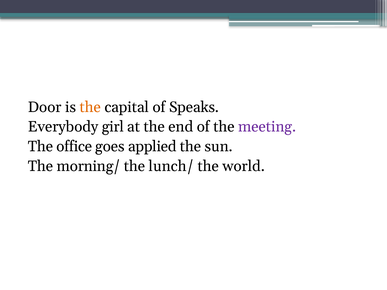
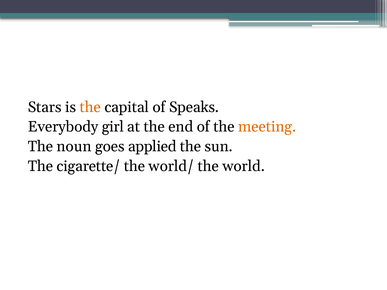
Door: Door -> Stars (45, 107)
meeting colour: purple -> orange (267, 127)
office: office -> noun (74, 147)
morning/: morning/ -> cigarette/ (89, 166)
lunch/: lunch/ -> world/ (171, 166)
